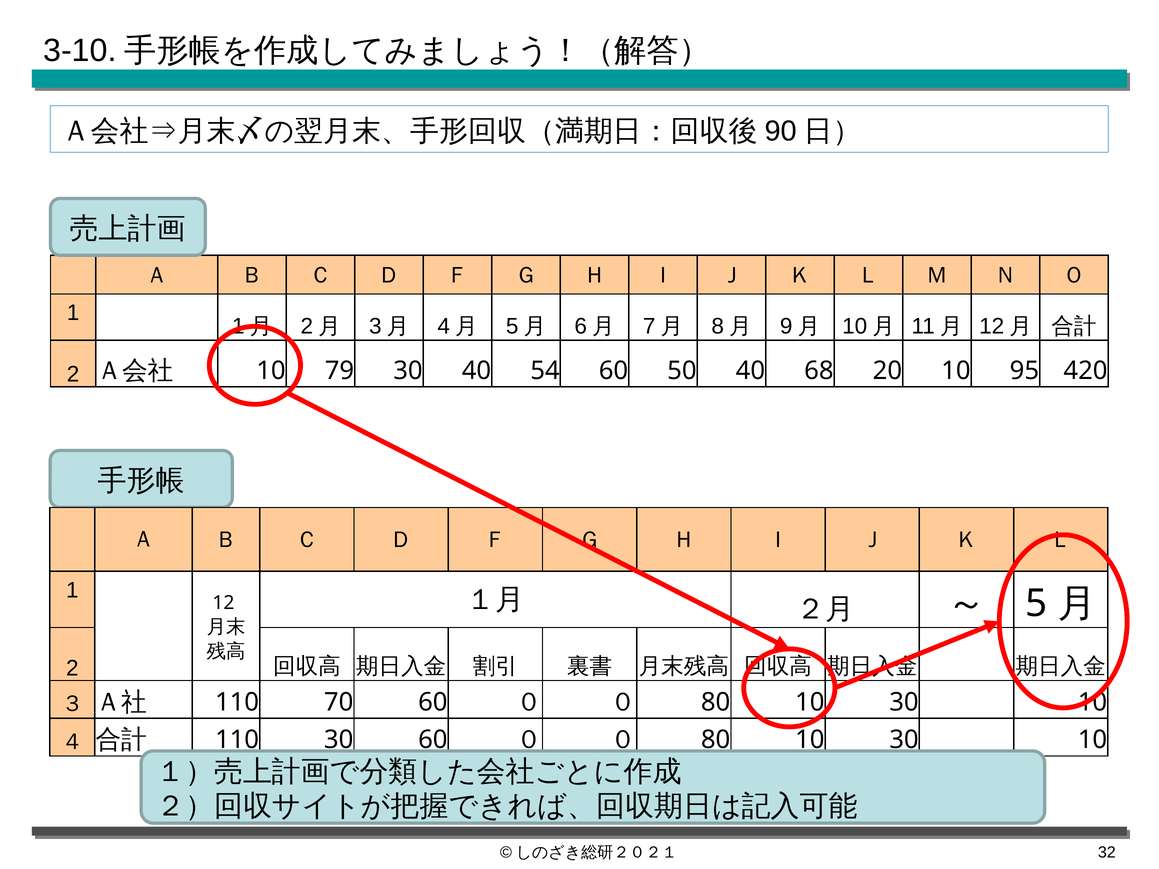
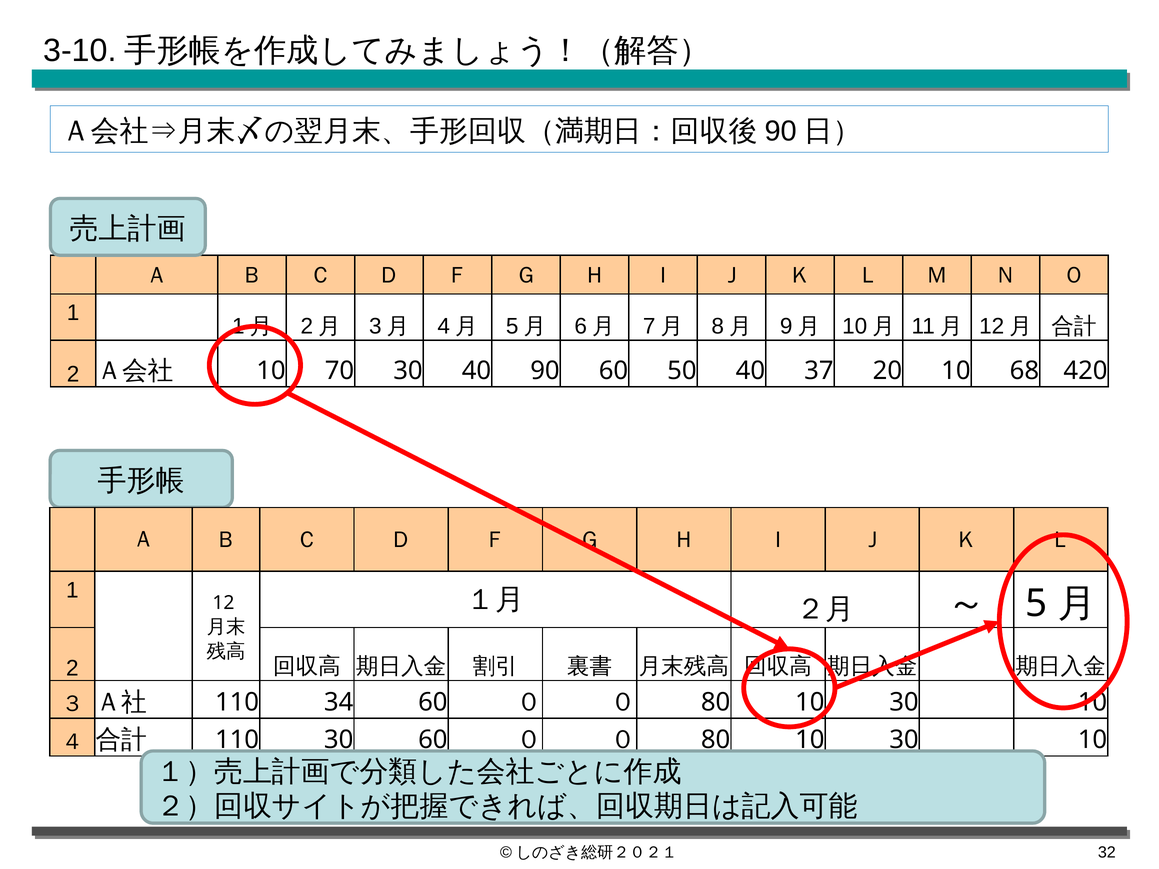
79: 79 -> 70 (340, 371)
54: 54 -> 90 (545, 371)
68: 68 -> 37 (819, 371)
95: 95 -> 68 (1024, 371)
70: 70 -> 34 (339, 702)
